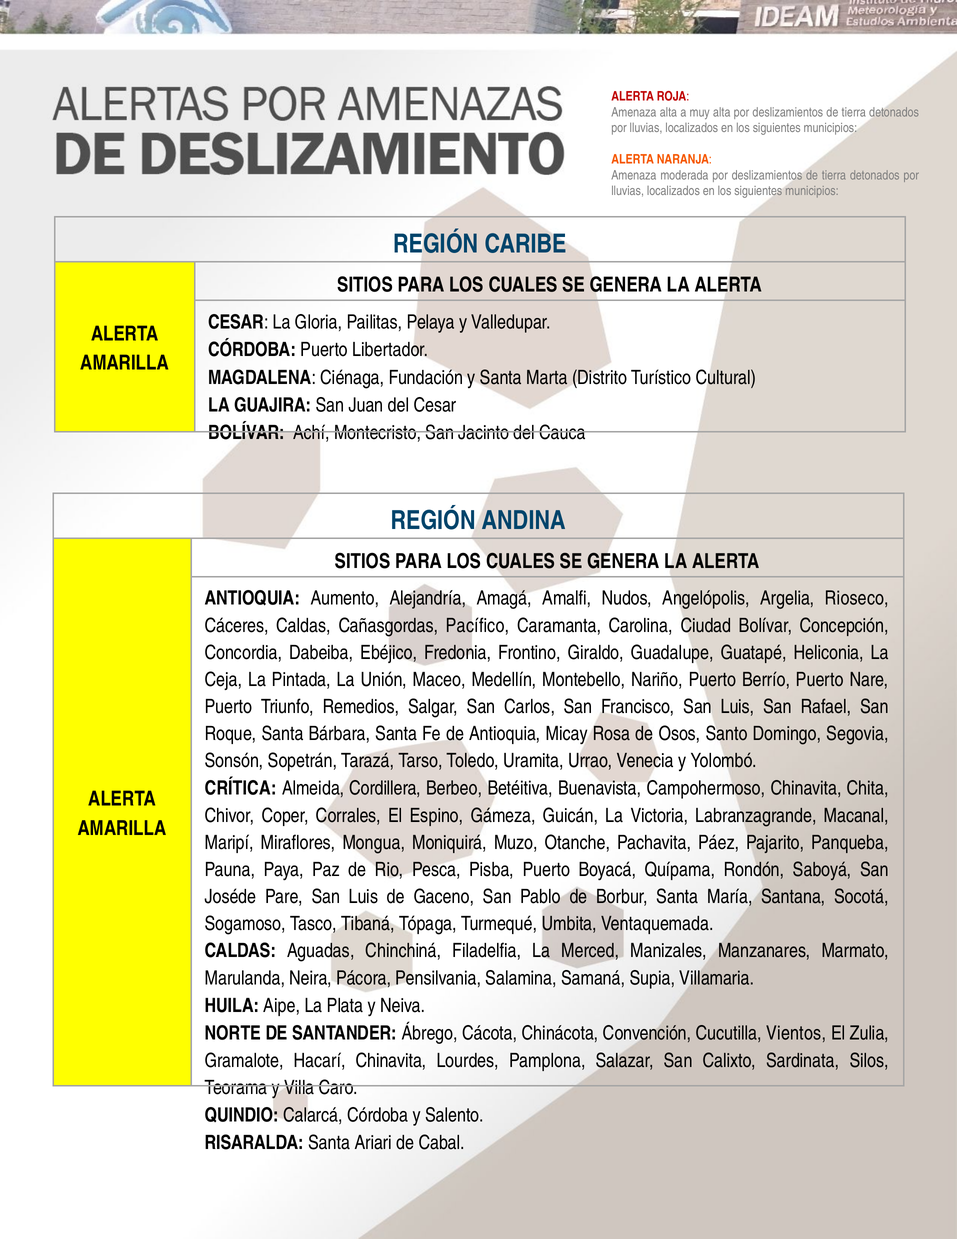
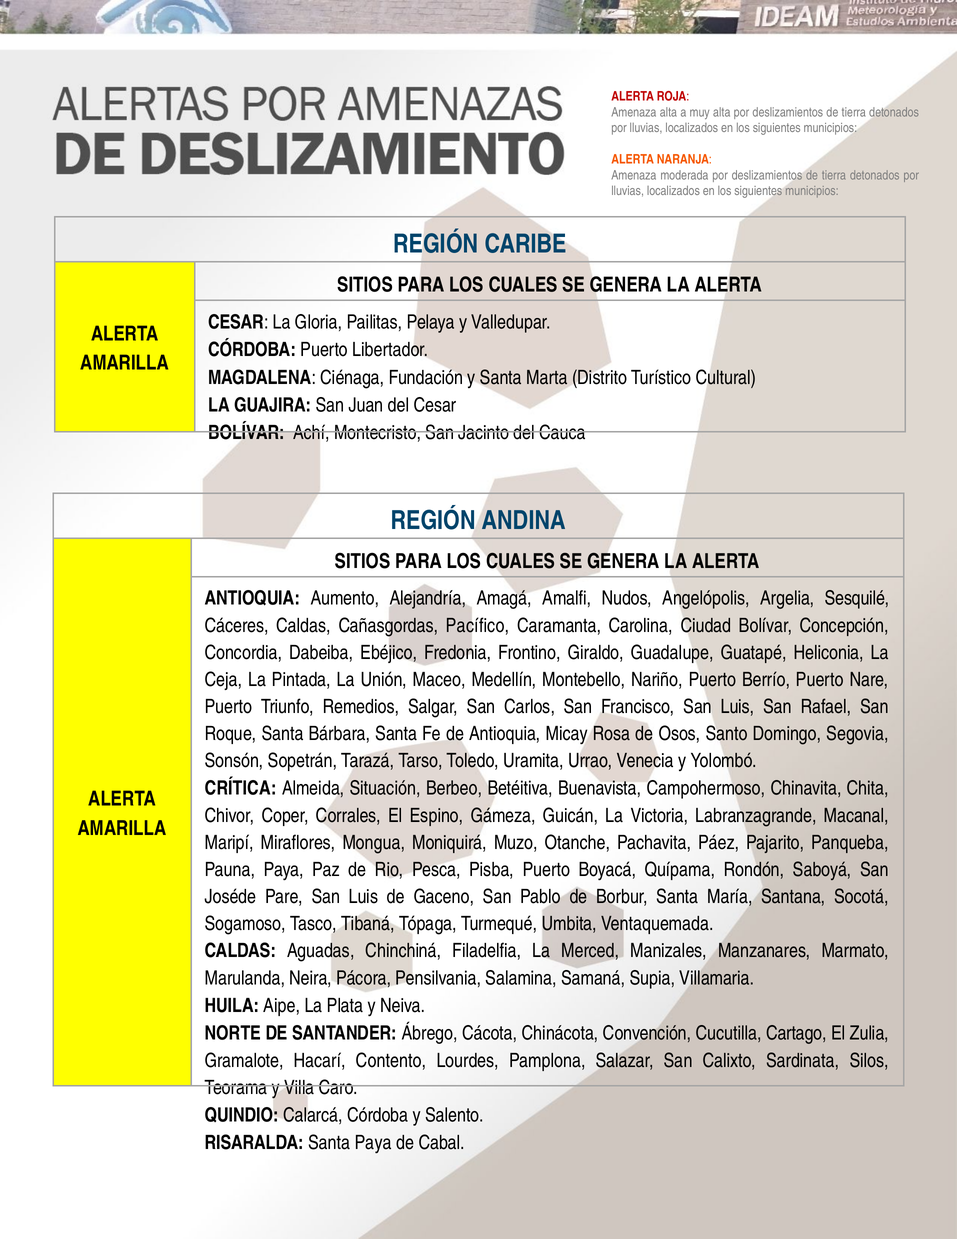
Rioseco: Rioseco -> Sesquilé (857, 598)
Cordillera: Cordillera -> Situación (385, 788)
Vientos: Vientos -> Cartago (796, 1033)
Hacarí Chinavita: Chinavita -> Contento (391, 1061)
Santa Ariari: Ariari -> Paya (373, 1143)
